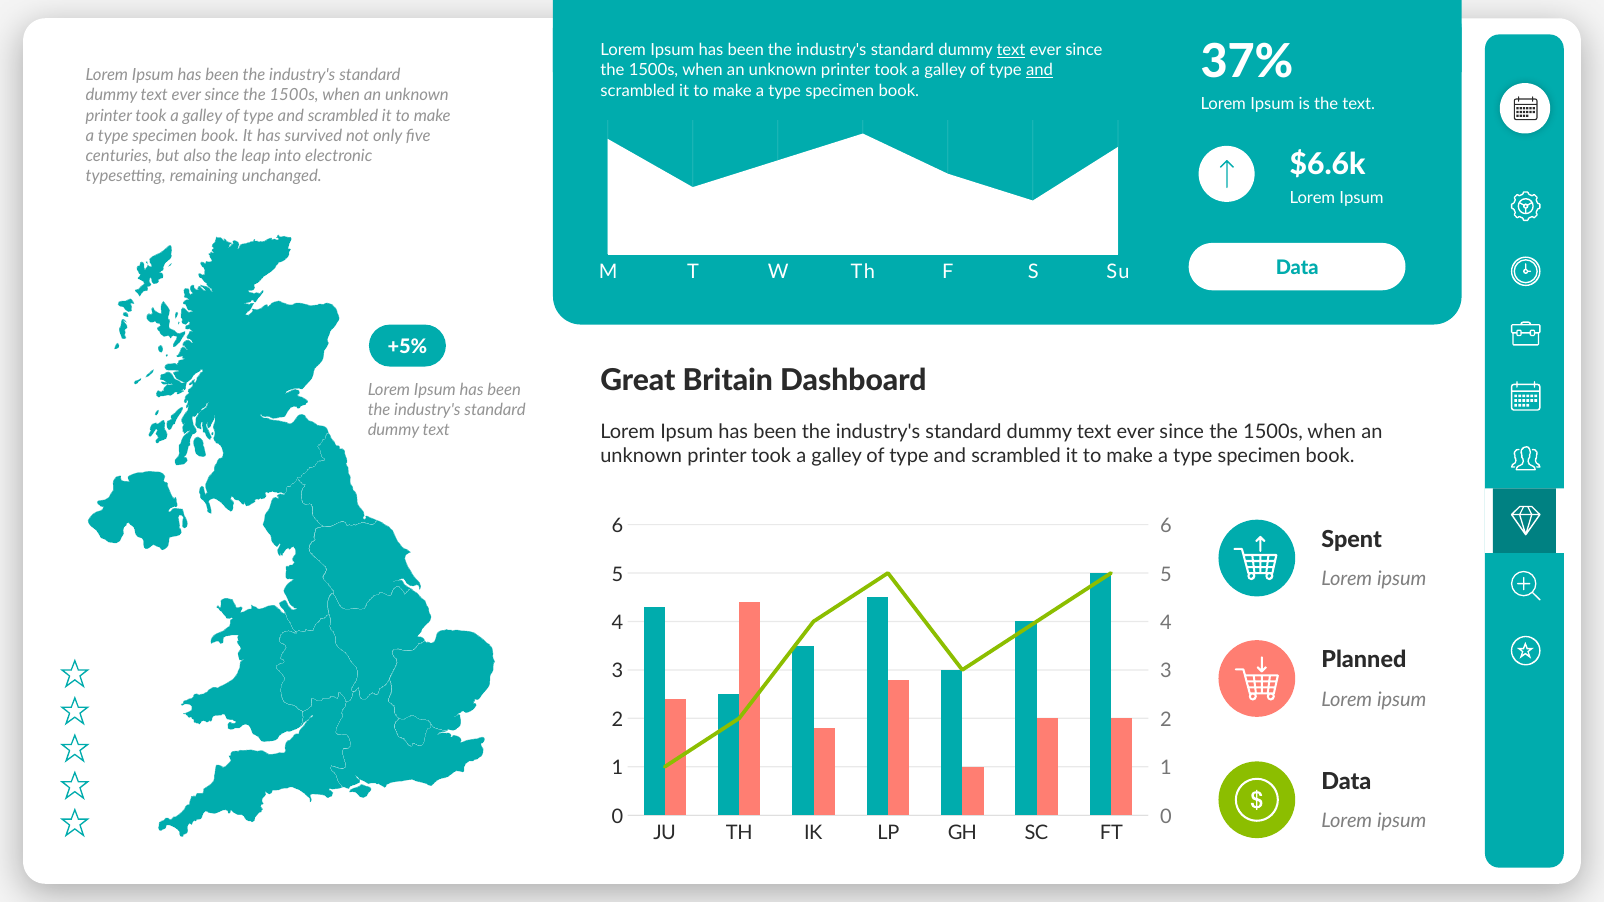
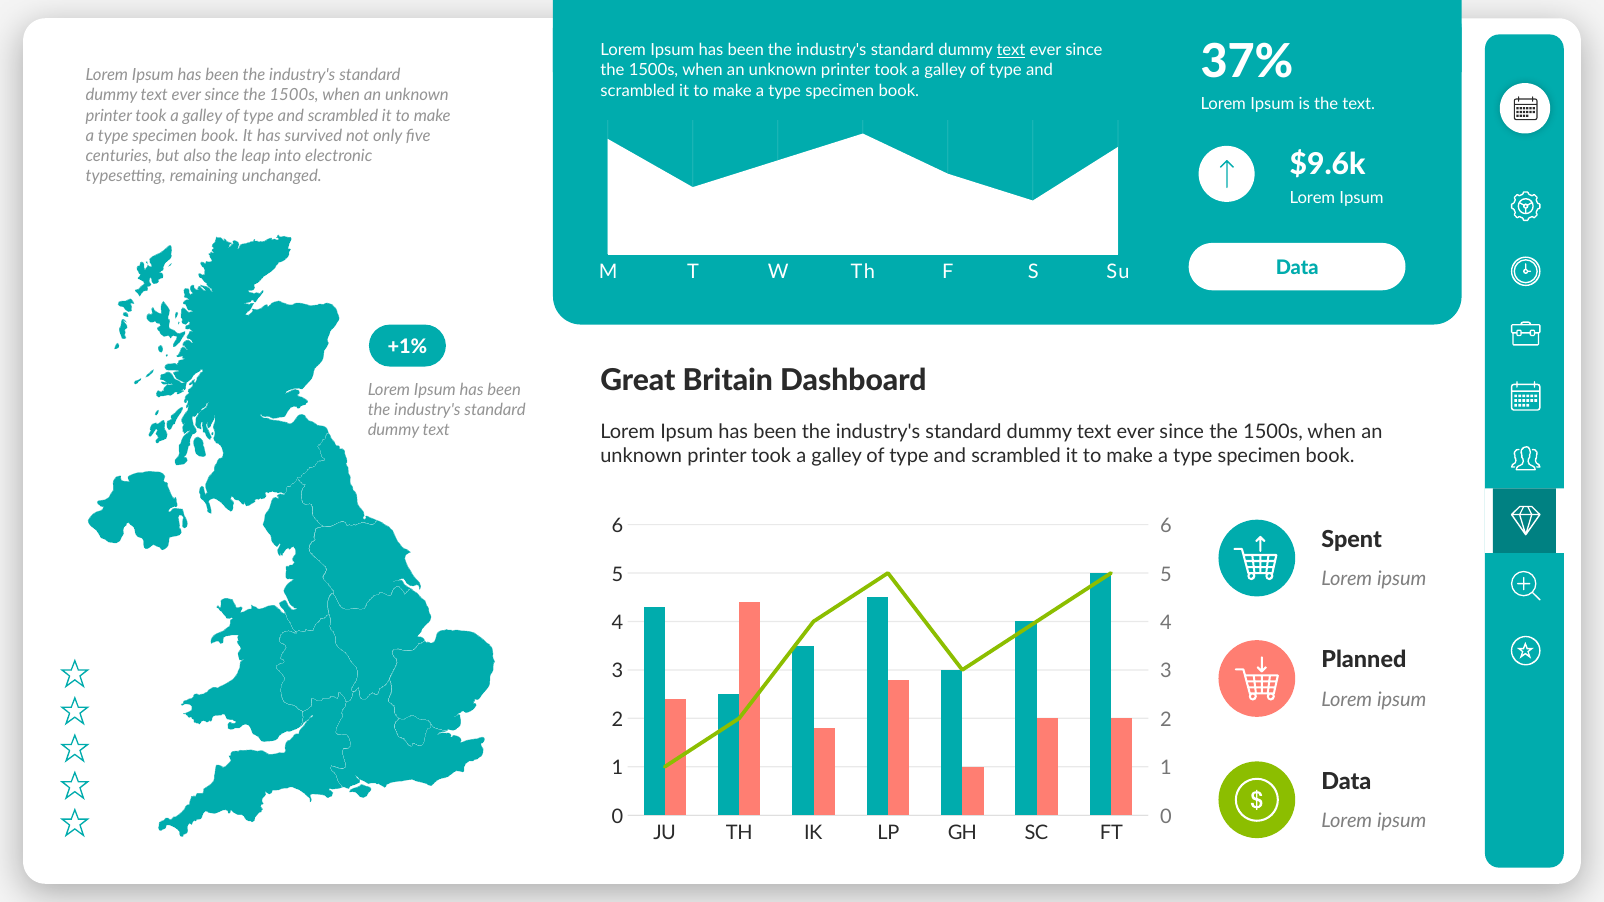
and underline: present -> none (1040, 70)
$6.6k: $6.6k -> $9.6k (1328, 164)
+5%: +5% -> +1% (407, 347)
